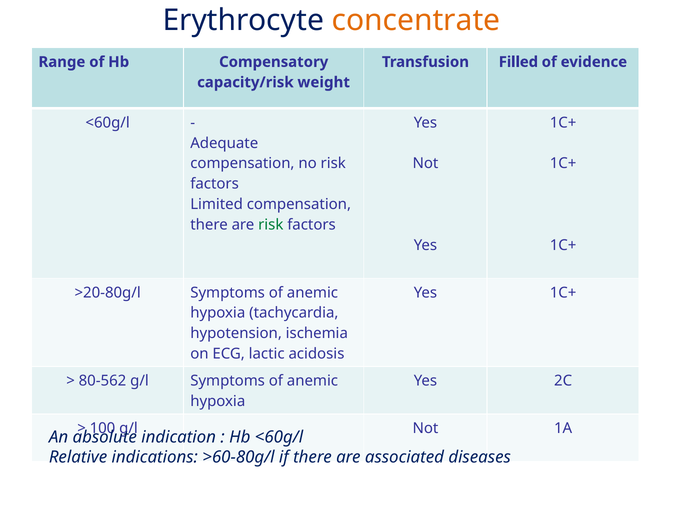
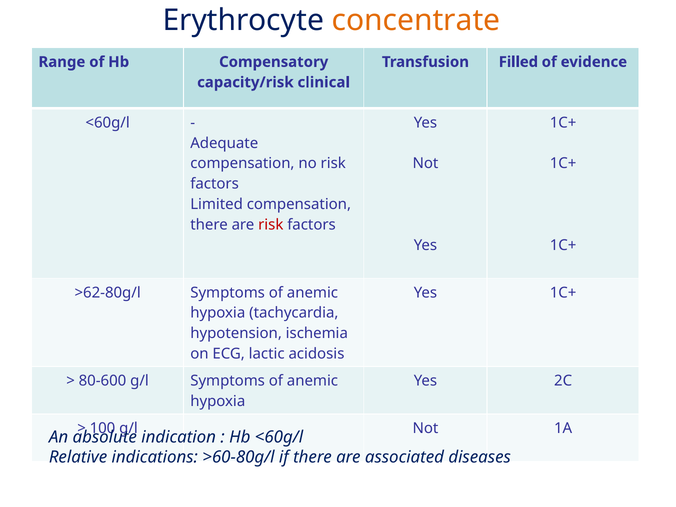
weight: weight -> clinical (324, 82)
risk colour: green -> red (271, 225)
>20-80g/l: >20-80g/l -> >62-80g/l (108, 293)
80-562: 80-562 -> 80-600 (103, 381)
